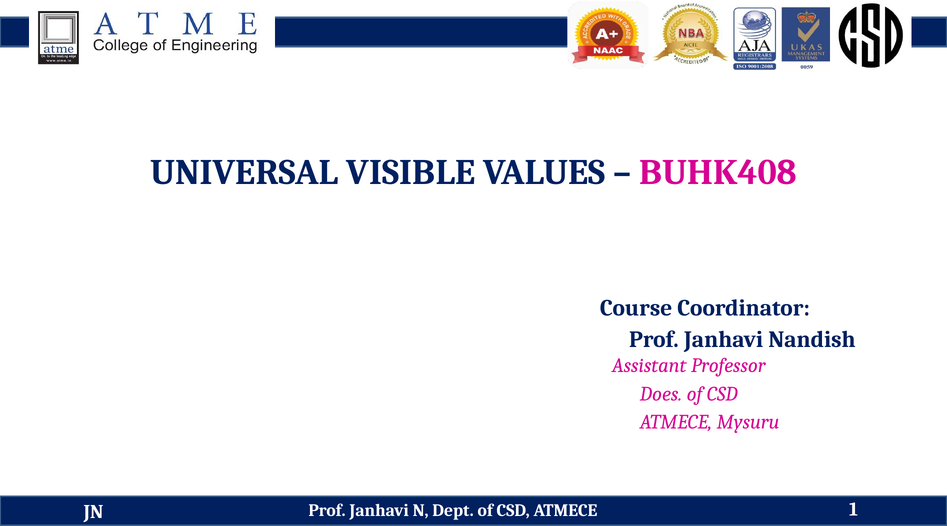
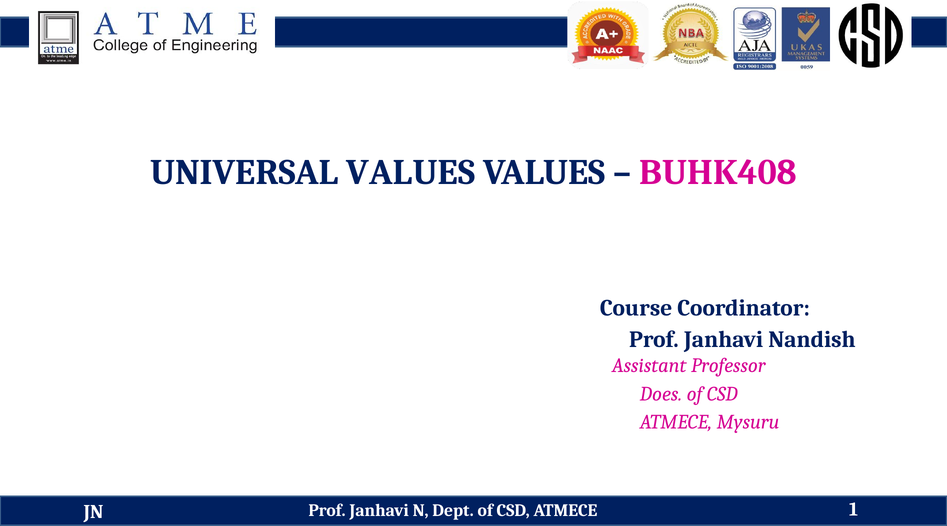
UNIVERSAL VISIBLE: VISIBLE -> VALUES (411, 173)
